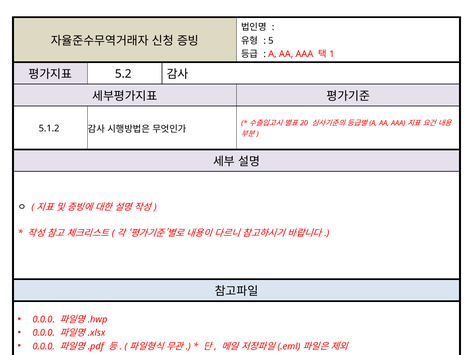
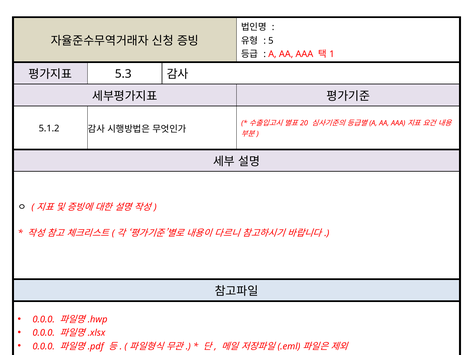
5.2: 5.2 -> 5.3 (123, 74)
